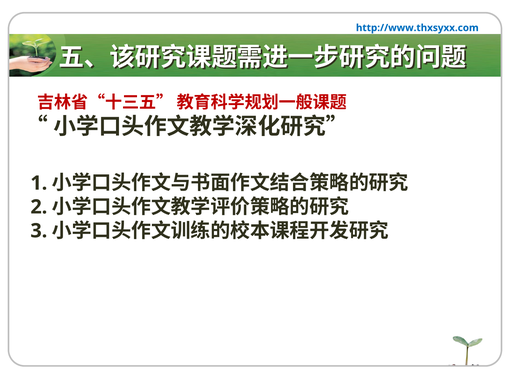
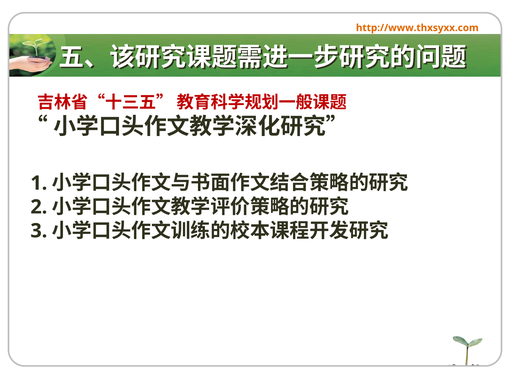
http://www.thxsyxx.com colour: blue -> orange (417, 28)
